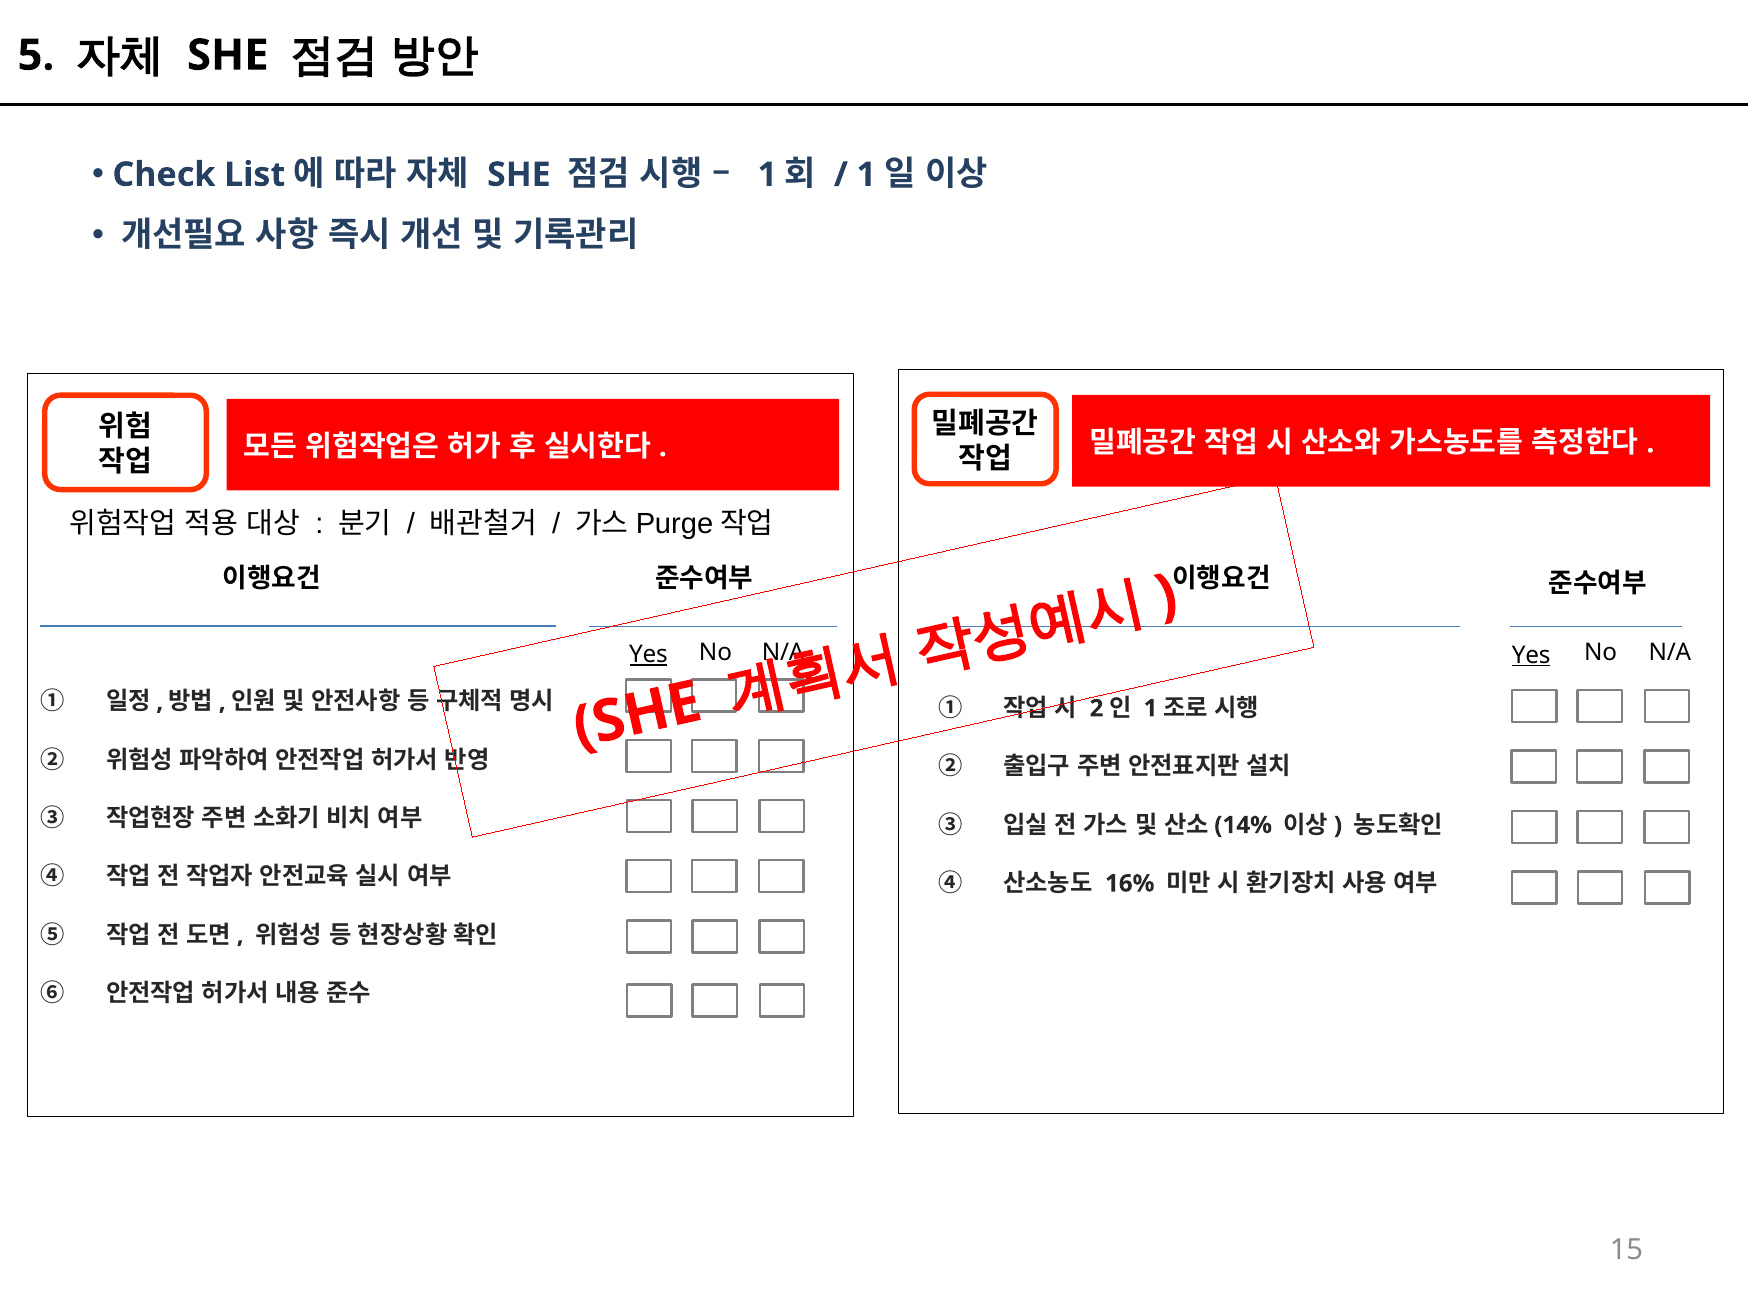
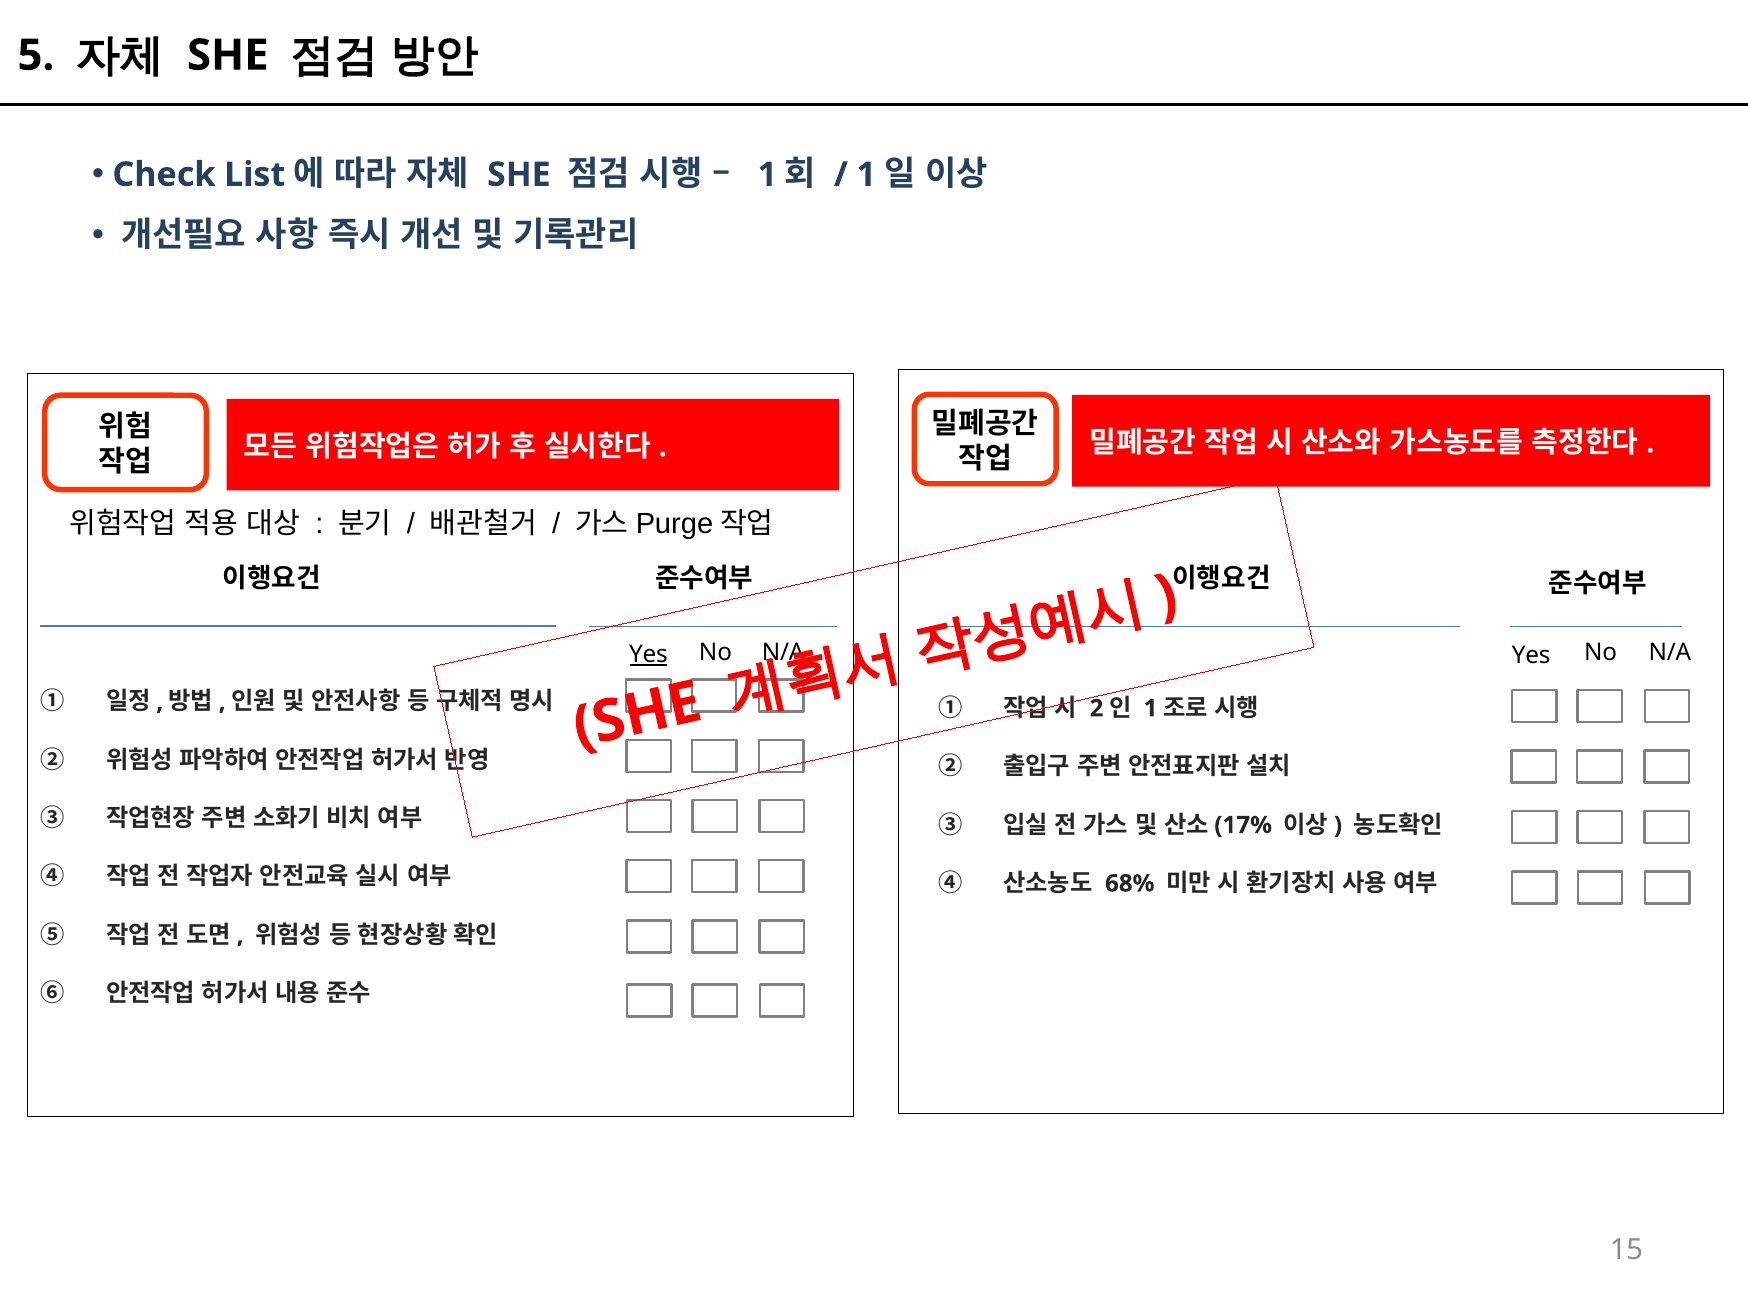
Yes underline: present -> none (1531, 655)
14%: 14% -> 17% (1243, 825)
16%: 16% -> 68% (1130, 884)
